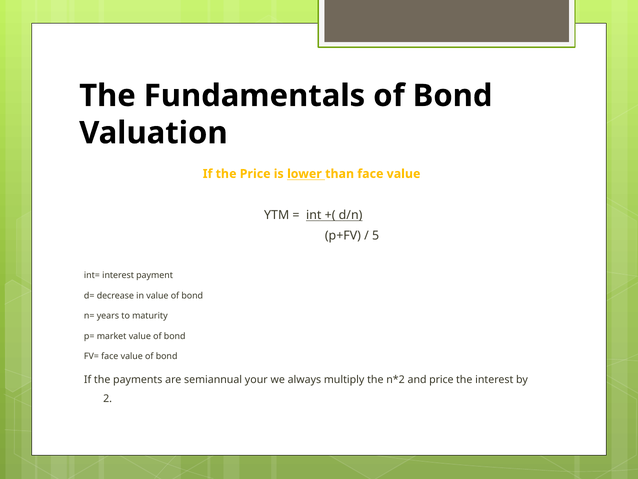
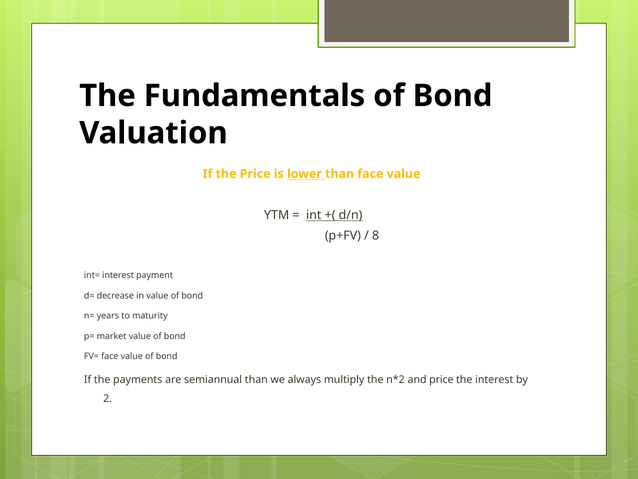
5: 5 -> 8 (376, 235)
semiannual your: your -> than (256, 379)
